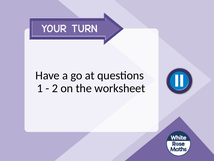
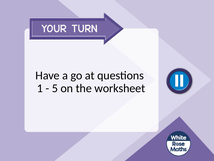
2: 2 -> 5 (55, 88)
